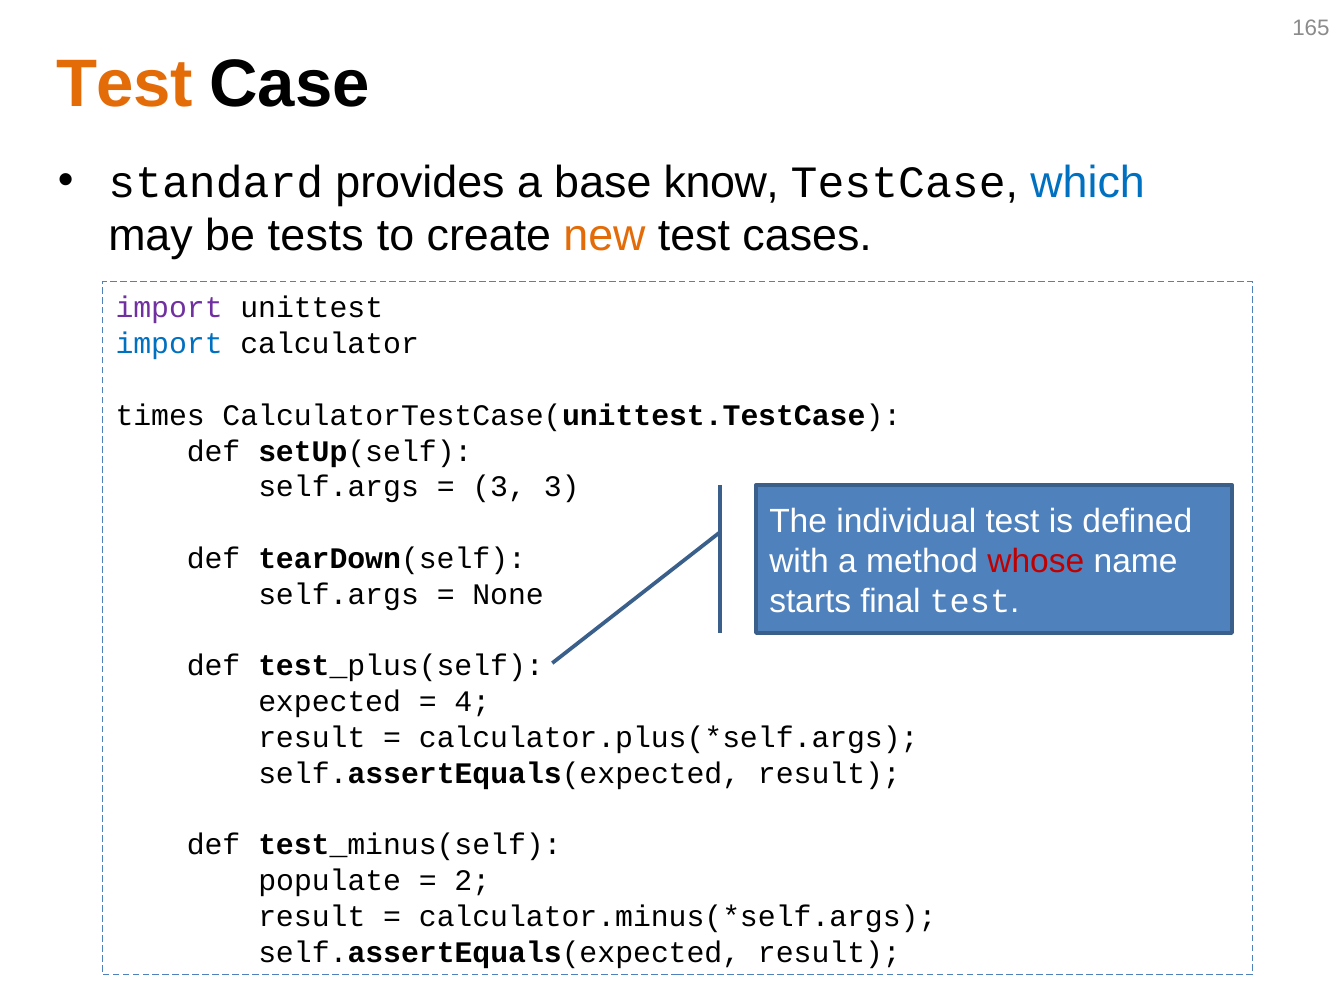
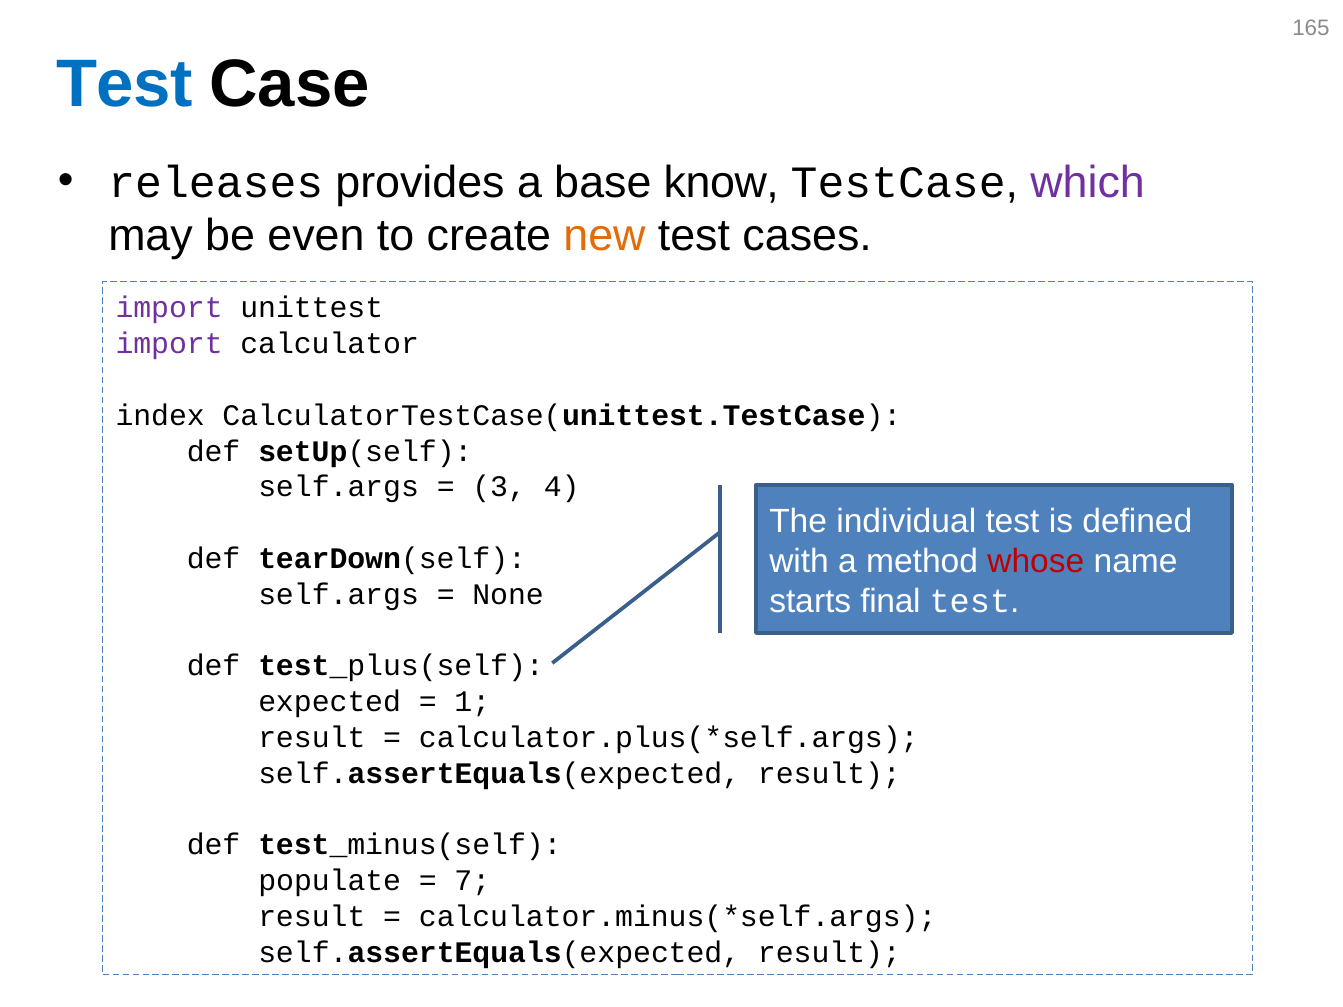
Test colour: orange -> blue (125, 85)
standard: standard -> releases (216, 182)
which colour: blue -> purple (1088, 182)
tests: tests -> even (316, 236)
import colour: blue -> purple (169, 344)
times: times -> index (160, 416)
3 3: 3 -> 4 (562, 487)
4: 4 -> 1 (472, 702)
2: 2 -> 7 (472, 881)
